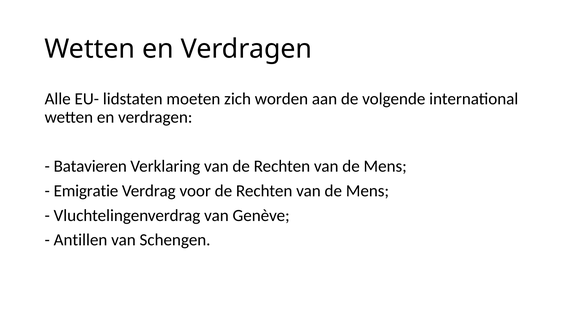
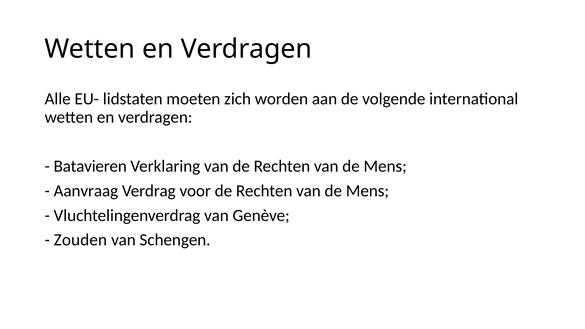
Emigratie: Emigratie -> Aanvraag (86, 191)
Antillen: Antillen -> Zouden (80, 240)
